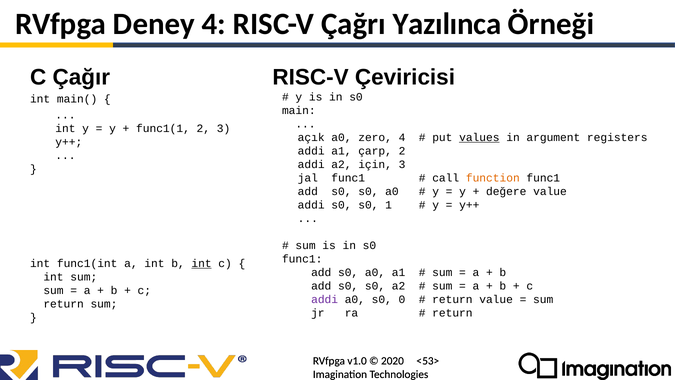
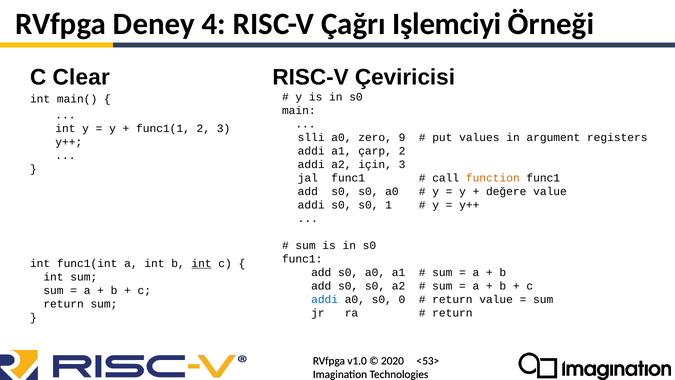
Yazılınca: Yazılınca -> Işlemciyi (447, 24)
Çağır: Çağır -> Clear (81, 77)
açık: açık -> slli (311, 137)
zero 4: 4 -> 9 (402, 137)
values underline: present -> none (479, 137)
addi colour: purple -> blue (325, 299)
